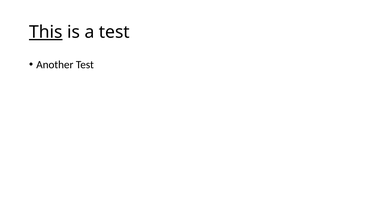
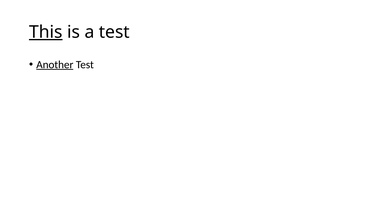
Another underline: none -> present (55, 65)
